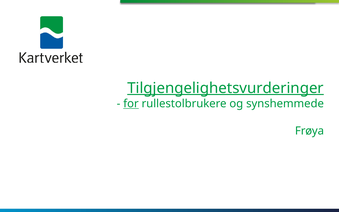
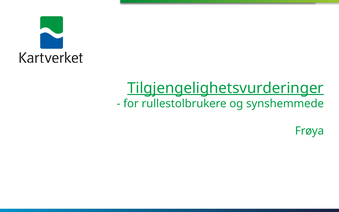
for underline: present -> none (131, 104)
